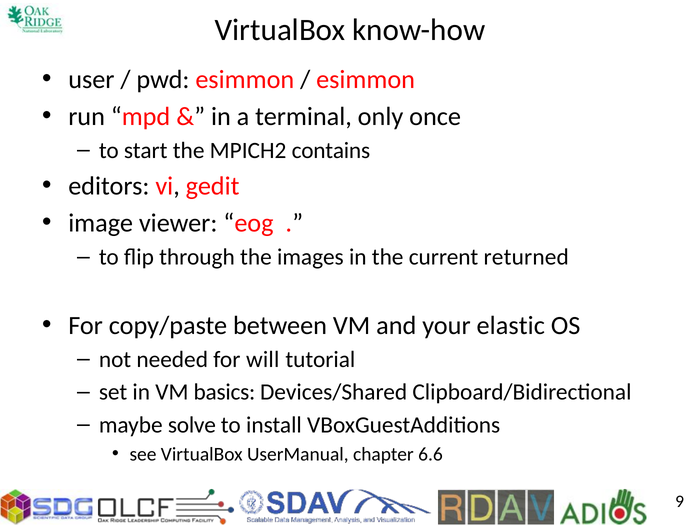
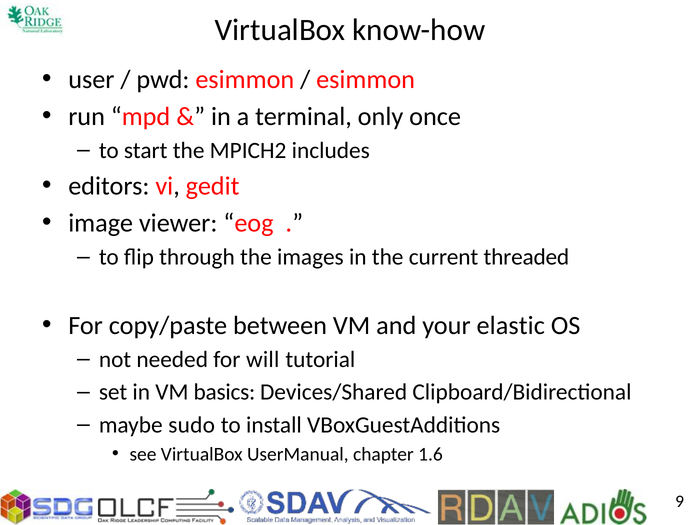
contains: contains -> includes (331, 151)
returned: returned -> threaded (526, 257)
solve: solve -> sudo (192, 425)
6.6: 6.6 -> 1.6 (430, 454)
